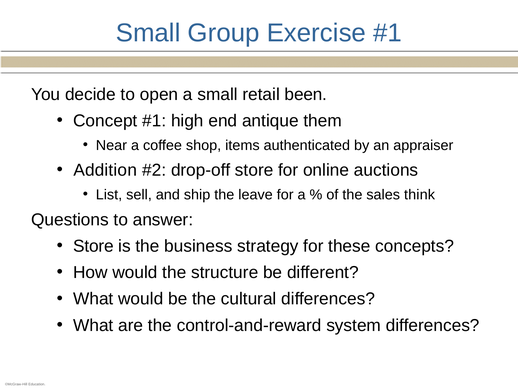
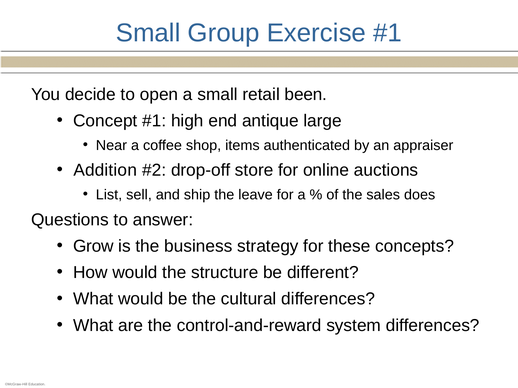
them: them -> large (323, 121)
think: think -> does (420, 195)
Store: Store -> Grow (93, 246)
